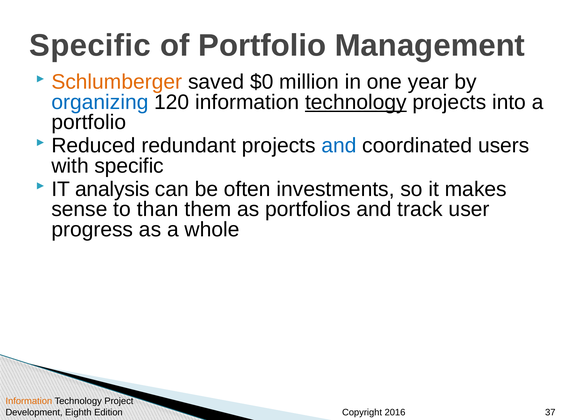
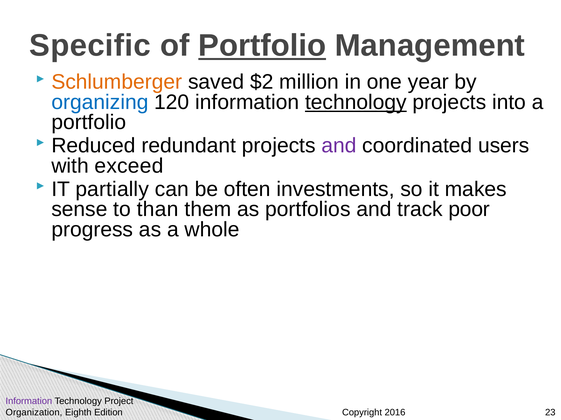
Portfolio underline: none -> present (262, 46)
$0: $0 -> $2 (262, 82)
and colour: blue -> purple (339, 146)
with specific: specific -> exceed (129, 166)
analysis: analysis -> partially (112, 189)
user: user -> poor (469, 210)
Information colour: orange -> purple (29, 402)
Development: Development -> Organization (34, 413)
37: 37 -> 23 (550, 413)
